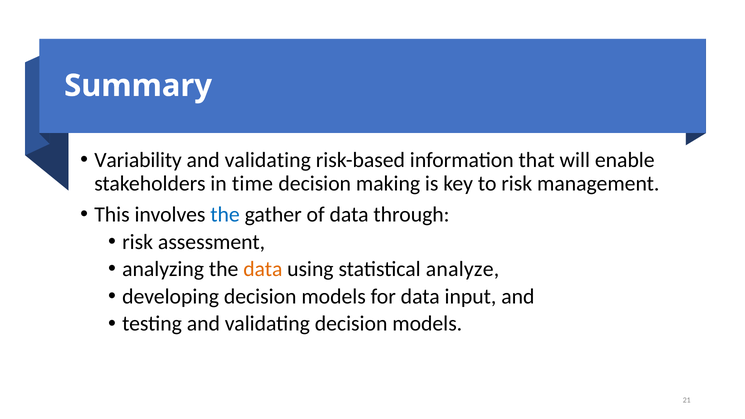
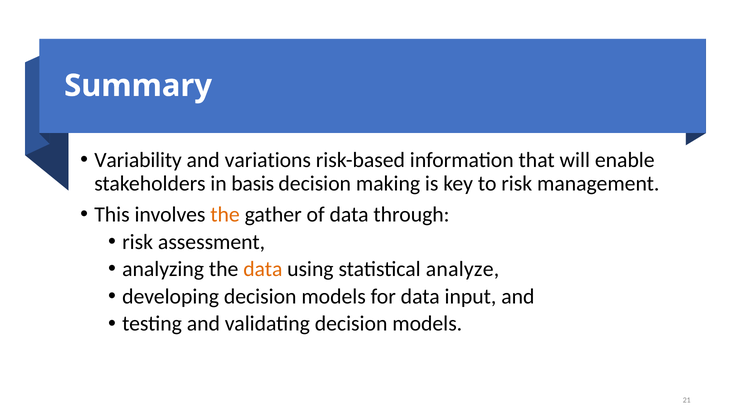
validating: validating -> variations (268, 160)
time: time -> basis (253, 183)
the colour: blue -> orange (225, 215)
